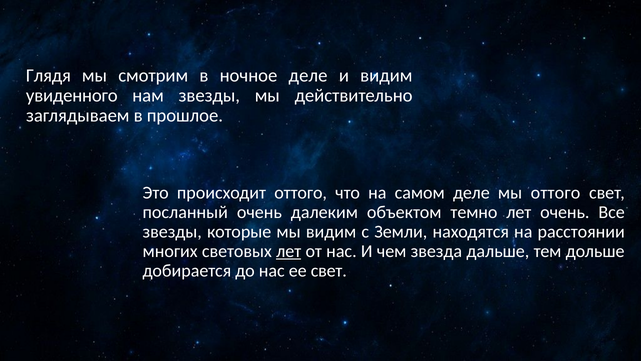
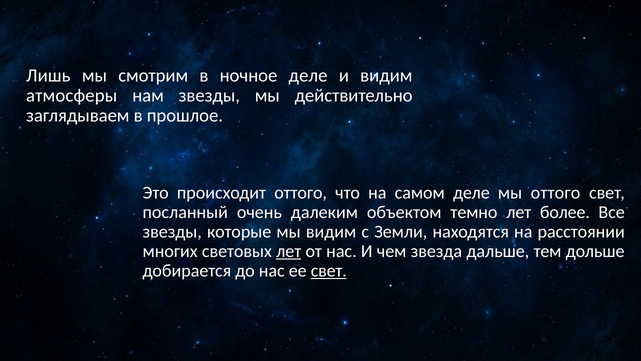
Глядя: Глядя -> Лишь (48, 75)
увиденного: увиденного -> атмосферы (72, 95)
лет очень: очень -> более (565, 212)
свет underline: none -> present (329, 270)
